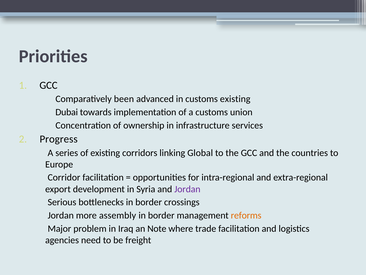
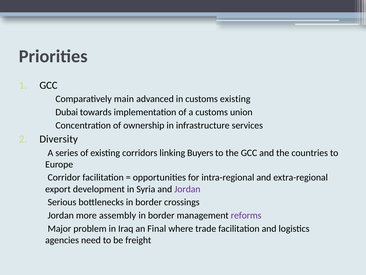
been: been -> main (124, 99)
Progress: Progress -> Diversity (59, 139)
Global: Global -> Buyers (200, 153)
reforms colour: orange -> purple (246, 215)
Note: Note -> Final (157, 228)
